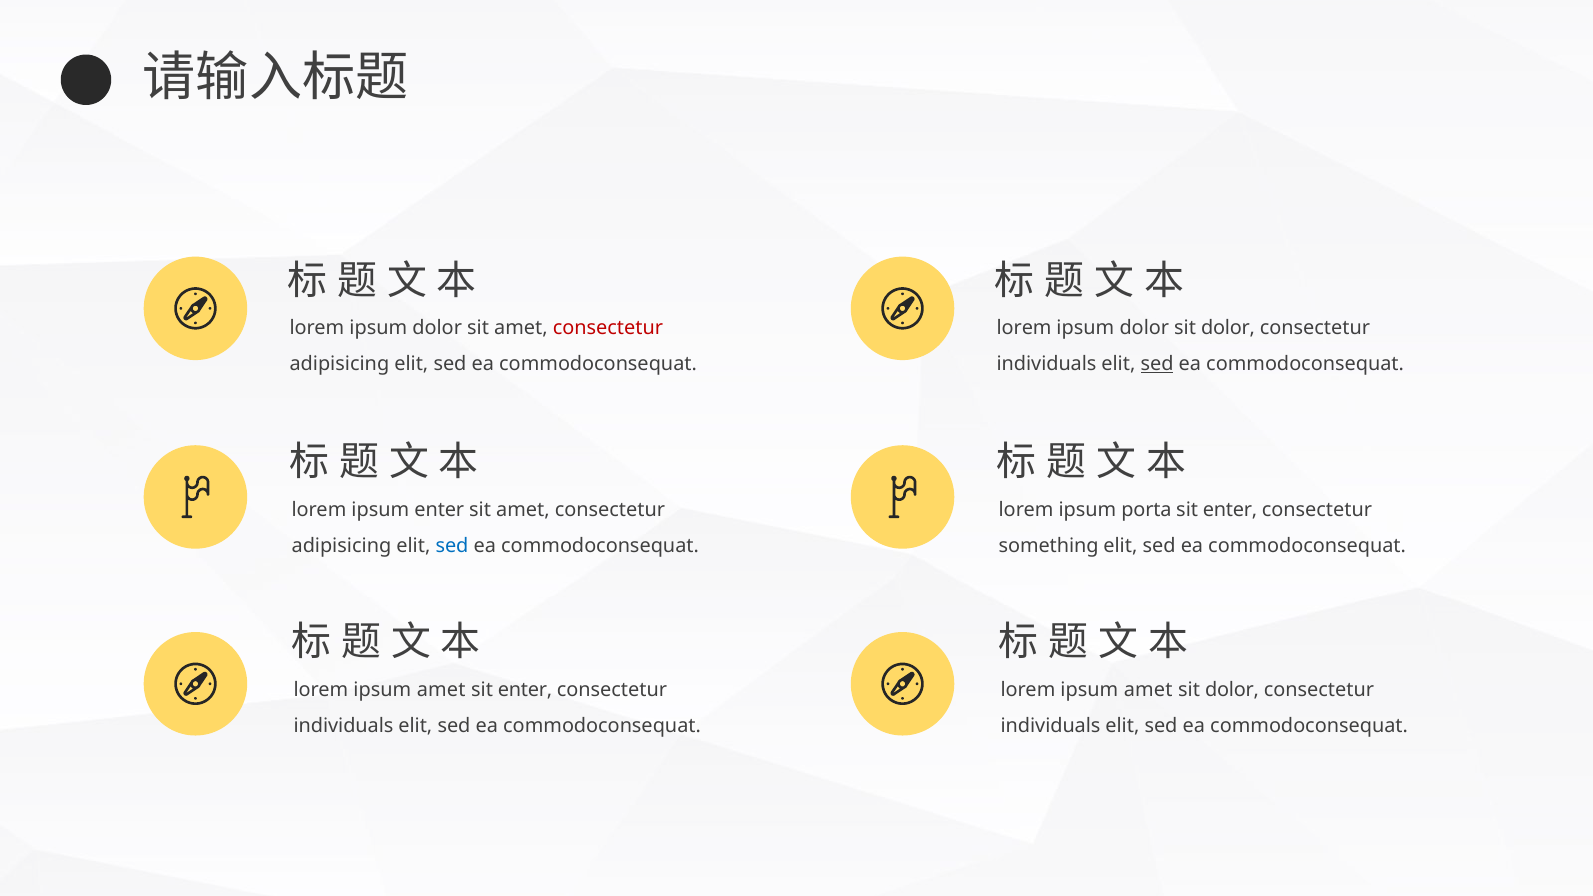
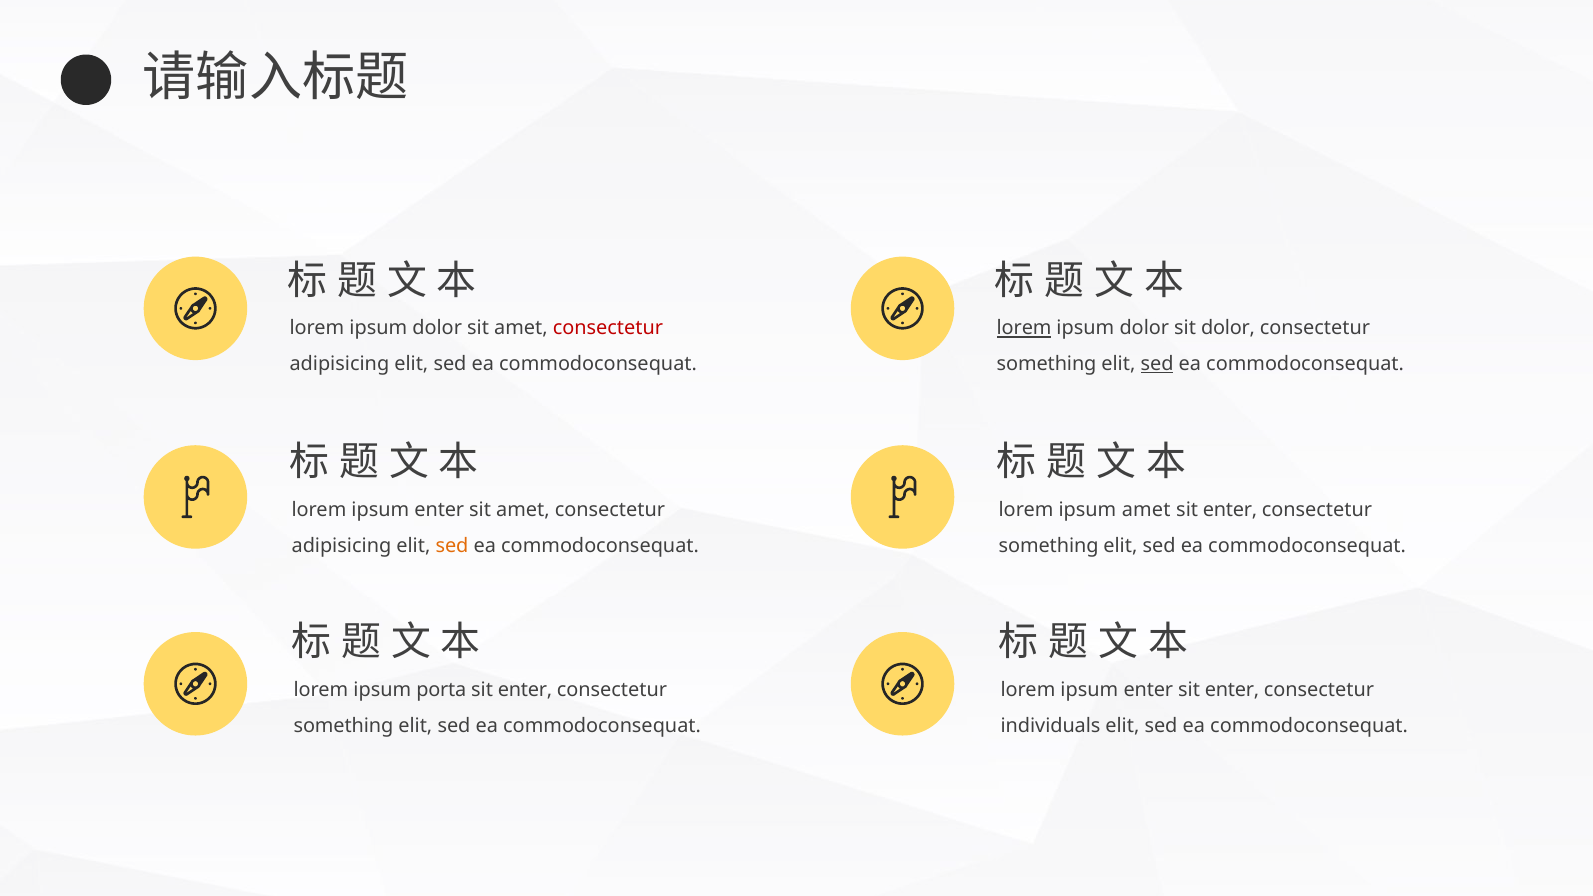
lorem underline: none -> present (1024, 328)
individuals: individuals -> something (1047, 364)
ipsum porta: porta -> amet (1146, 510)
sed colour: blue -> orange (452, 546)
amet: amet -> porta (441, 690)
amet: amet -> enter (1148, 690)
dolor: dolor -> enter (1232, 690)
individuals: individuals -> something (344, 726)
